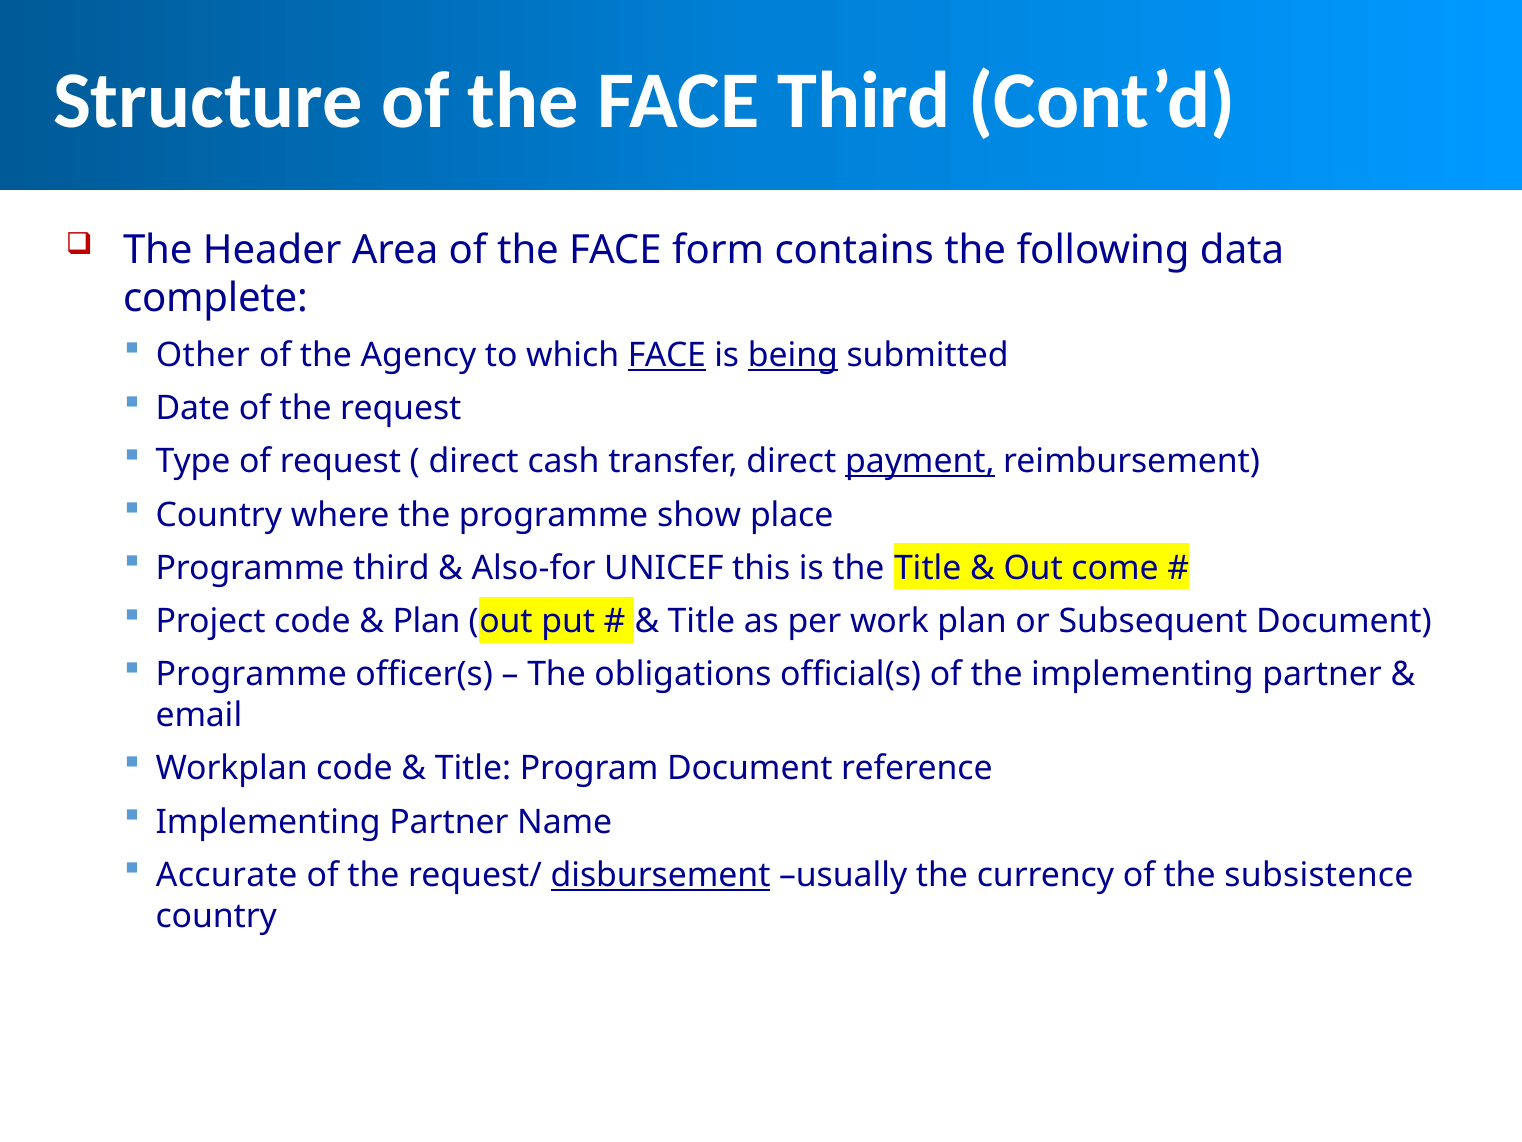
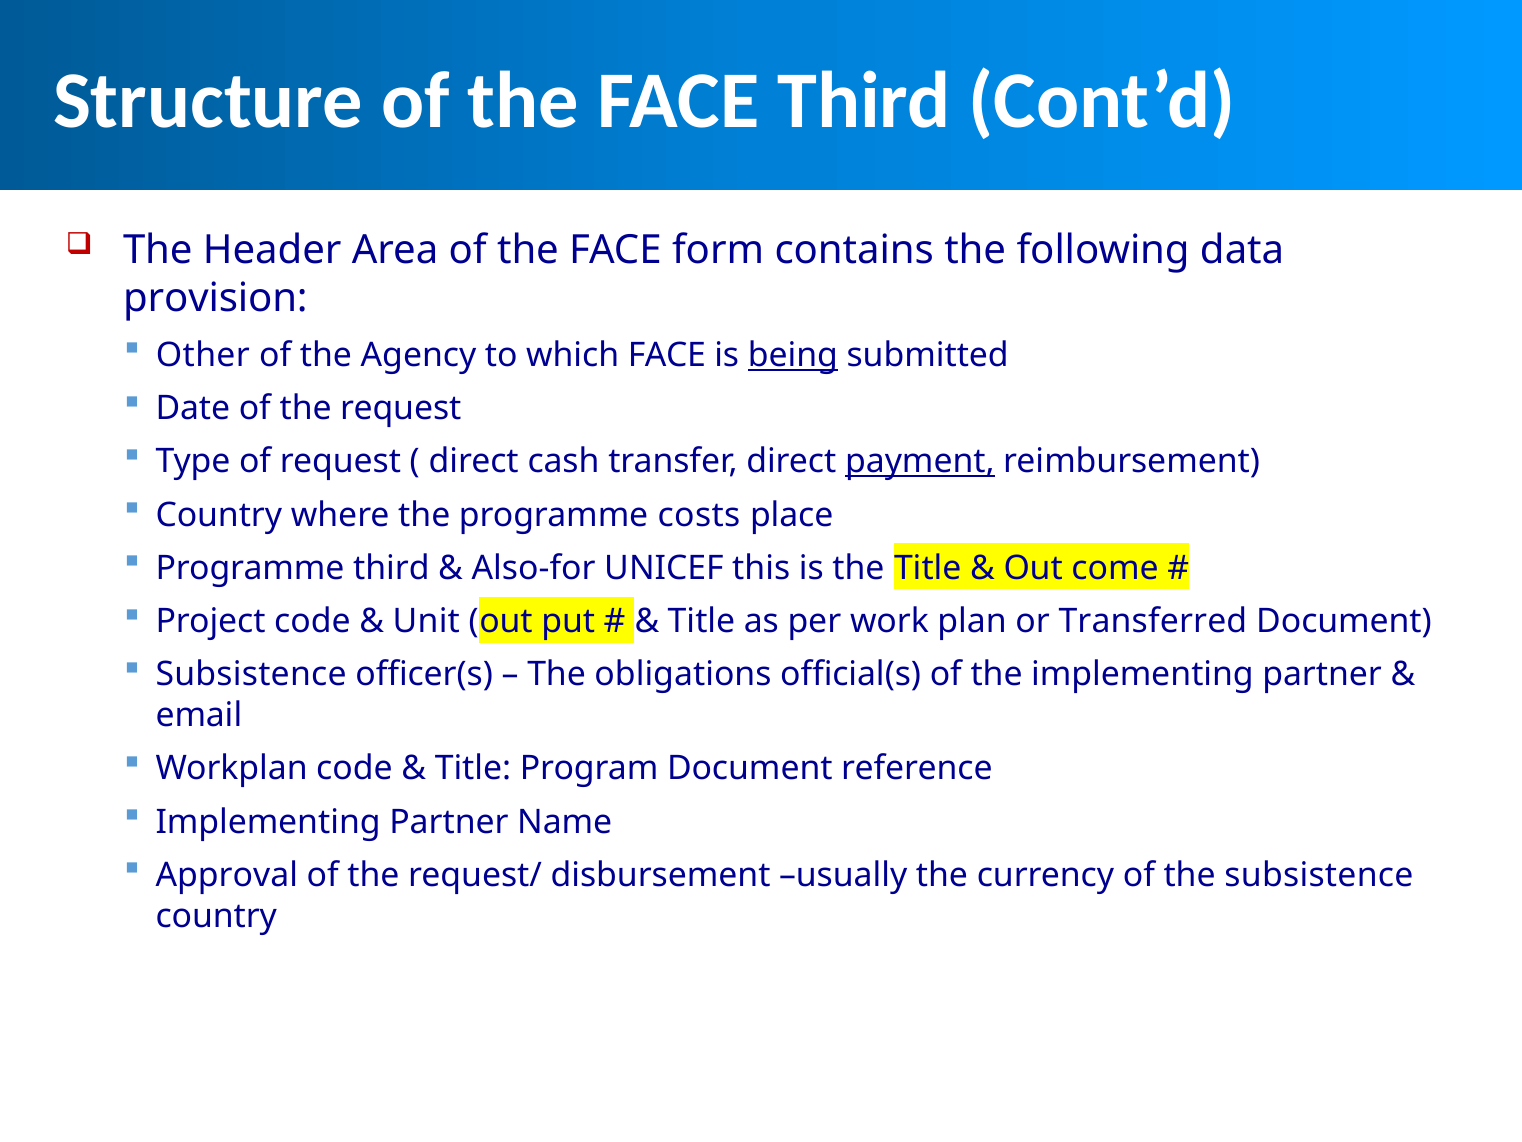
complete: complete -> provision (215, 298)
FACE underline: present -> none (667, 355)
show: show -> costs (699, 515)
Plan: Plan -> Unit (426, 621)
Subsequent: Subsequent -> Transferred (1153, 621)
Programme: Programme -> Subsistence (251, 675)
Accurate: Accurate -> Approval (227, 875)
disbursement underline: present -> none (661, 875)
